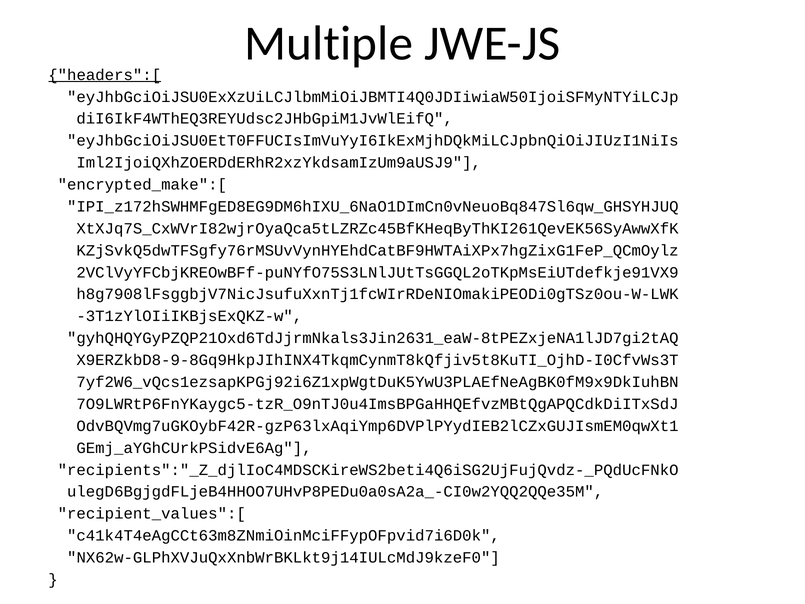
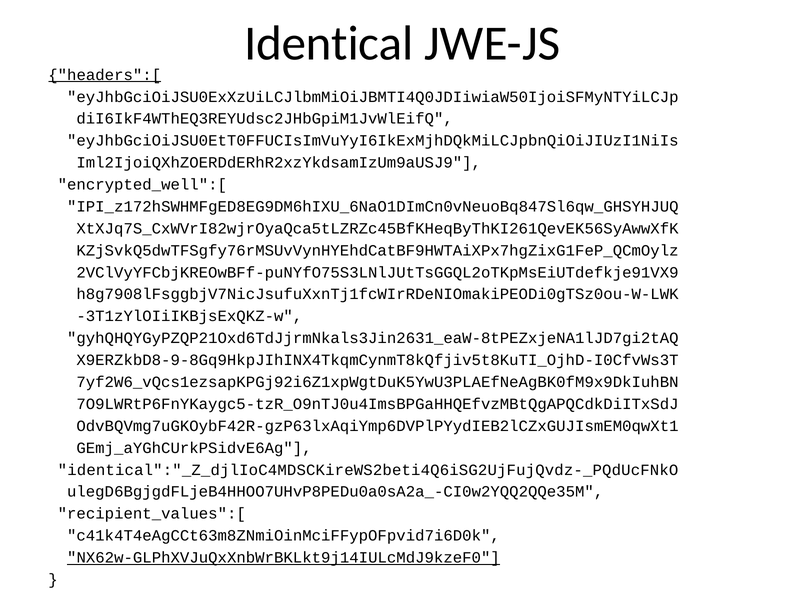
Multiple: Multiple -> Identical (329, 44)
encrypted_make":[: encrypted_make":[ -> encrypted_well":[ (142, 185)
recipients":"_Z_djlIoC4MDSCKireWS2beti4Q6iSG2UjFujQvdz-_PQdUcFNkO: recipients":"_Z_djlIoC4MDSCKireWS2beti4Q6iSG2UjFujQvdz-_PQdUcFNkO -> identical":"_Z_djlIoC4MDSCKireWS2beti4Q6iSG2UjFujQvdz-_PQdUcFNkO (368, 470)
NX62w-GLPhXVJuQxXnbWrBKLkt9j14IULcMdJ9kzeF0 underline: none -> present (283, 557)
